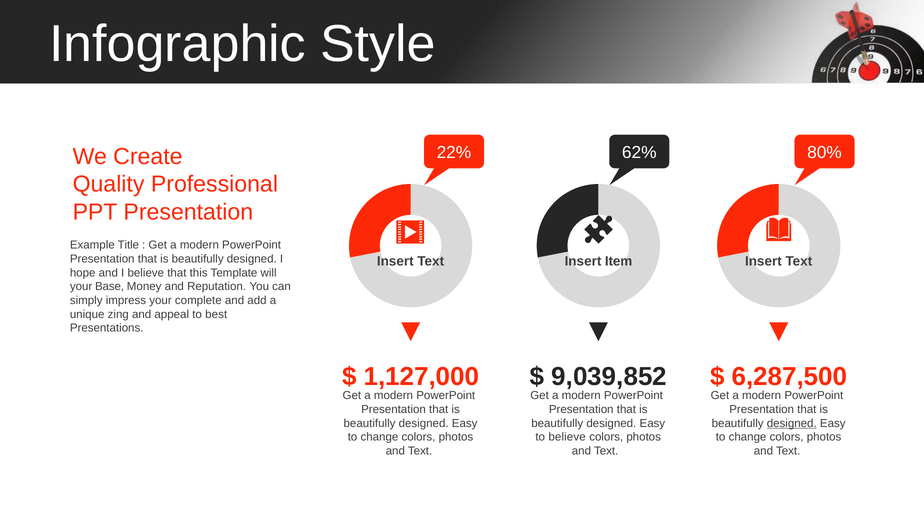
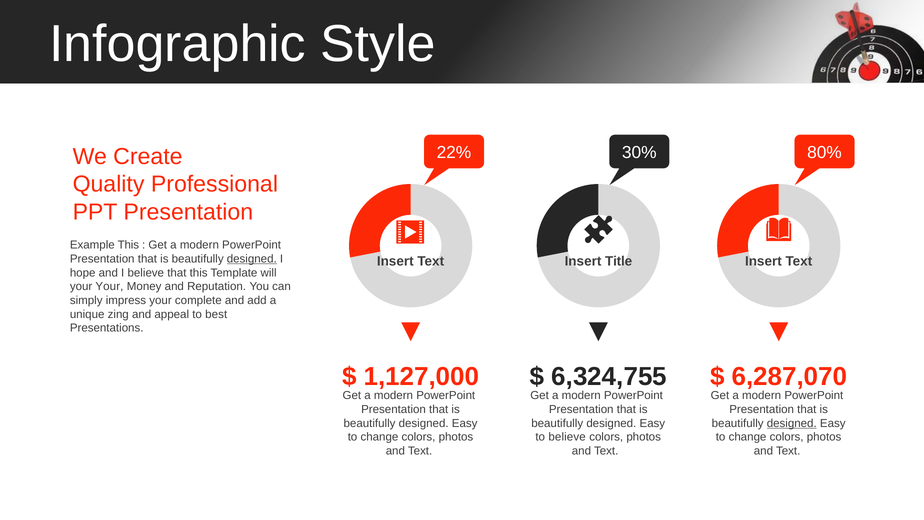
62%: 62% -> 30% (639, 153)
Example Title: Title -> This (128, 245)
designed underline: none -> present (252, 259)
Item: Item -> Title (619, 261)
your Base: Base -> Your (109, 286)
9,039,852: 9,039,852 -> 6,324,755 (609, 377)
6,287,500: 6,287,500 -> 6,287,070 (790, 377)
